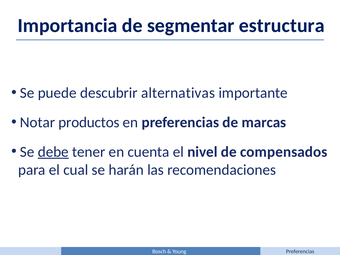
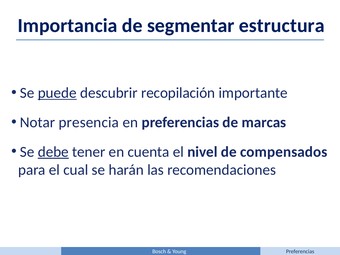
puede underline: none -> present (57, 93)
alternativas: alternativas -> recopilación (178, 93)
productos: productos -> presencia (89, 122)
